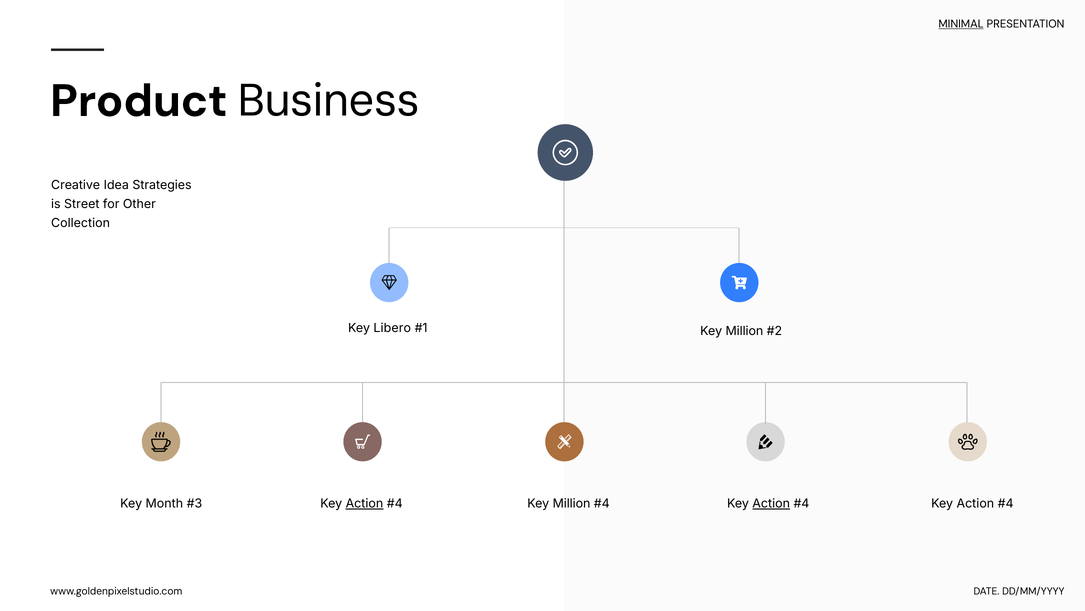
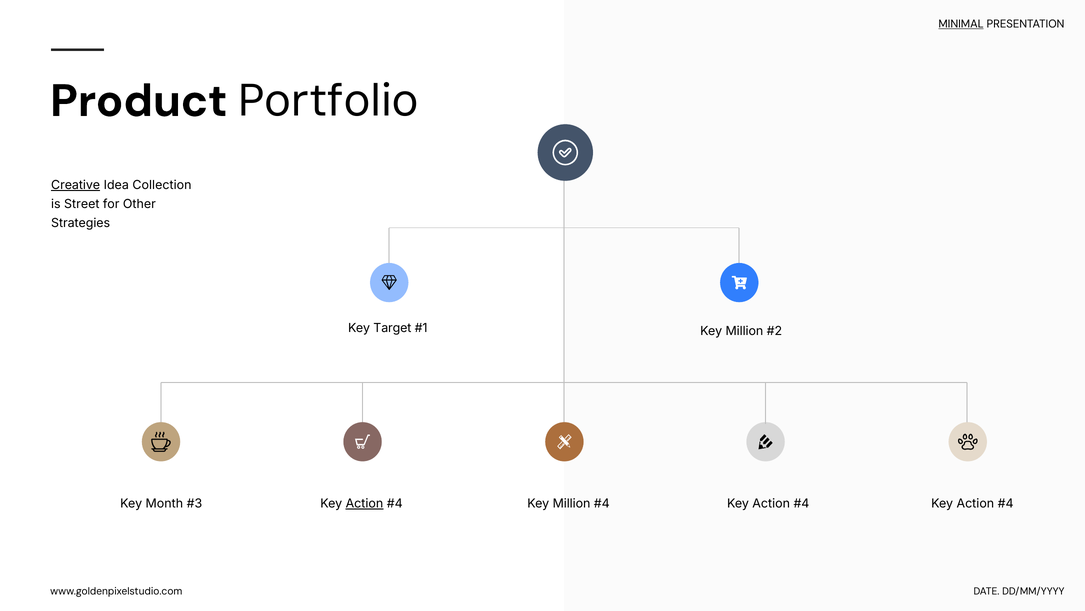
Business: Business -> Portfolio (328, 101)
Creative underline: none -> present (76, 185)
Strategies: Strategies -> Collection (162, 185)
Collection: Collection -> Strategies (81, 223)
Libero: Libero -> Target (392, 328)
Action underline: present -> none (771, 503)
